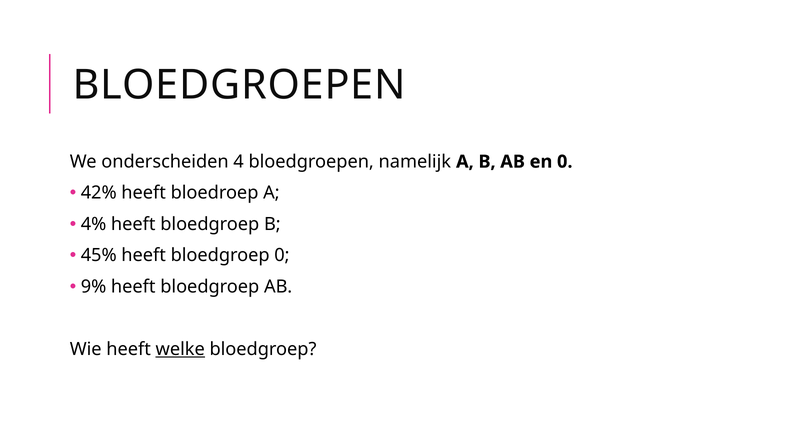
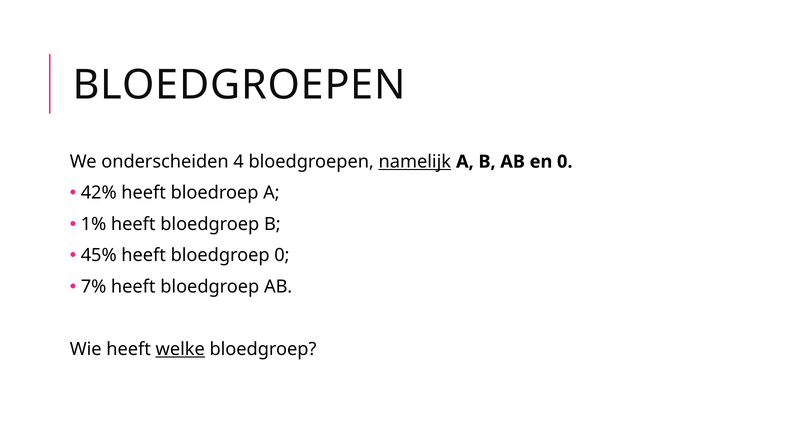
namelijk underline: none -> present (415, 162)
4%: 4% -> 1% (94, 224)
9%: 9% -> 7% (94, 287)
